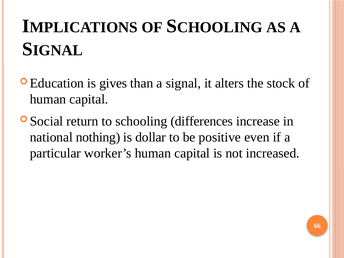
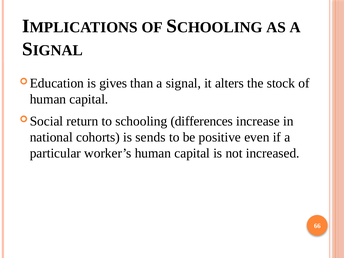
nothing: nothing -> cohorts (98, 137)
dollar: dollar -> sends (151, 137)
